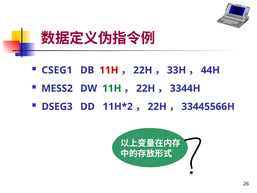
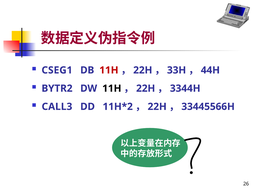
MESS2: MESS2 -> BYTR2 (57, 88)
11H colour: green -> black (112, 88)
DSEG3: DSEG3 -> CALL3 (57, 106)
